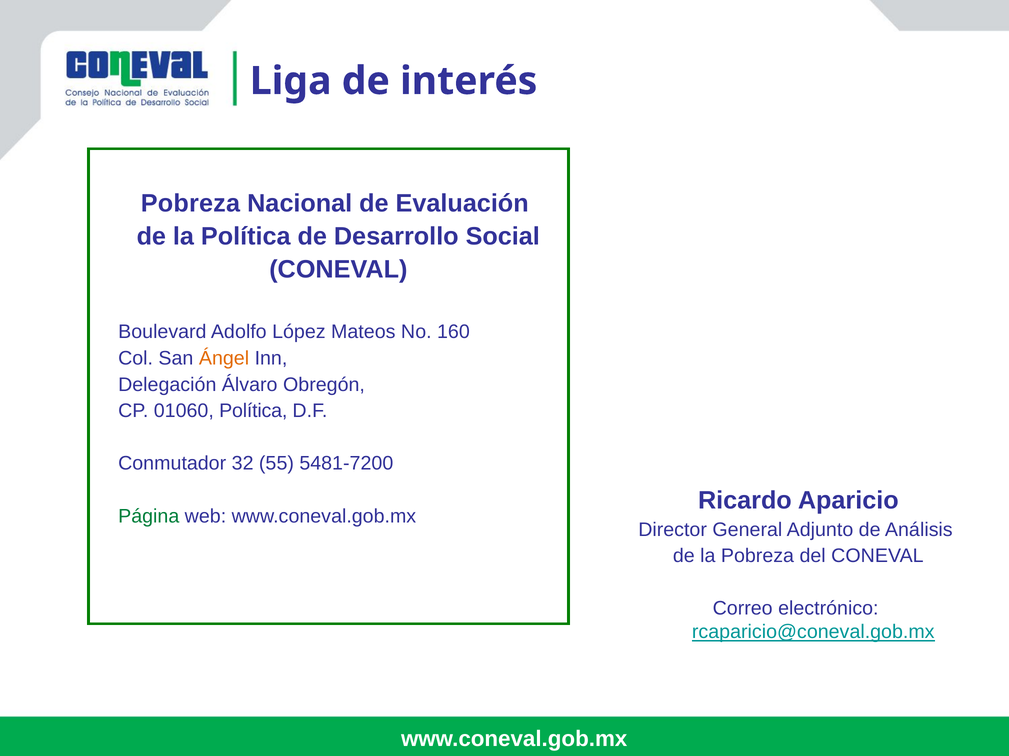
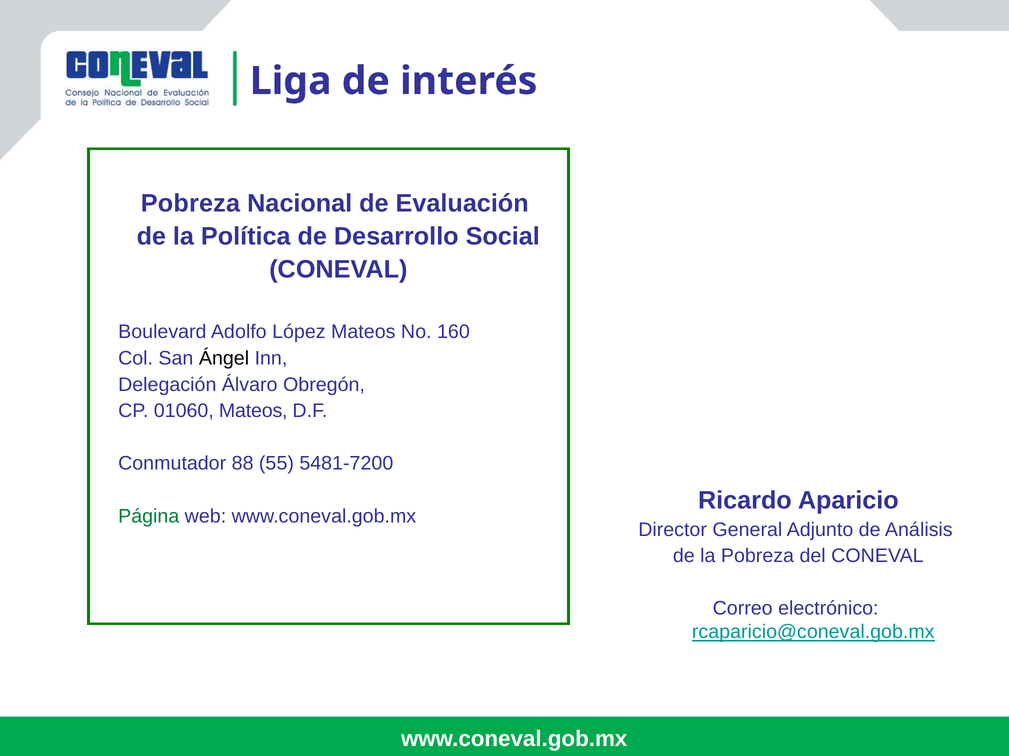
Ángel colour: orange -> black (224, 359)
01060 Política: Política -> Mateos (253, 411)
32: 32 -> 88 (243, 464)
